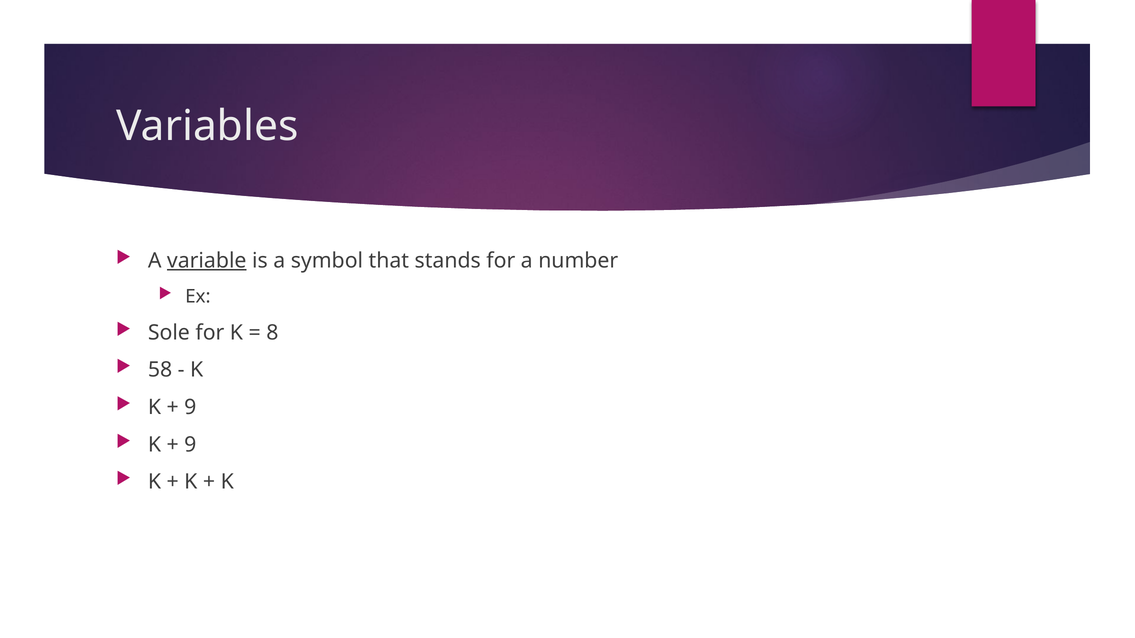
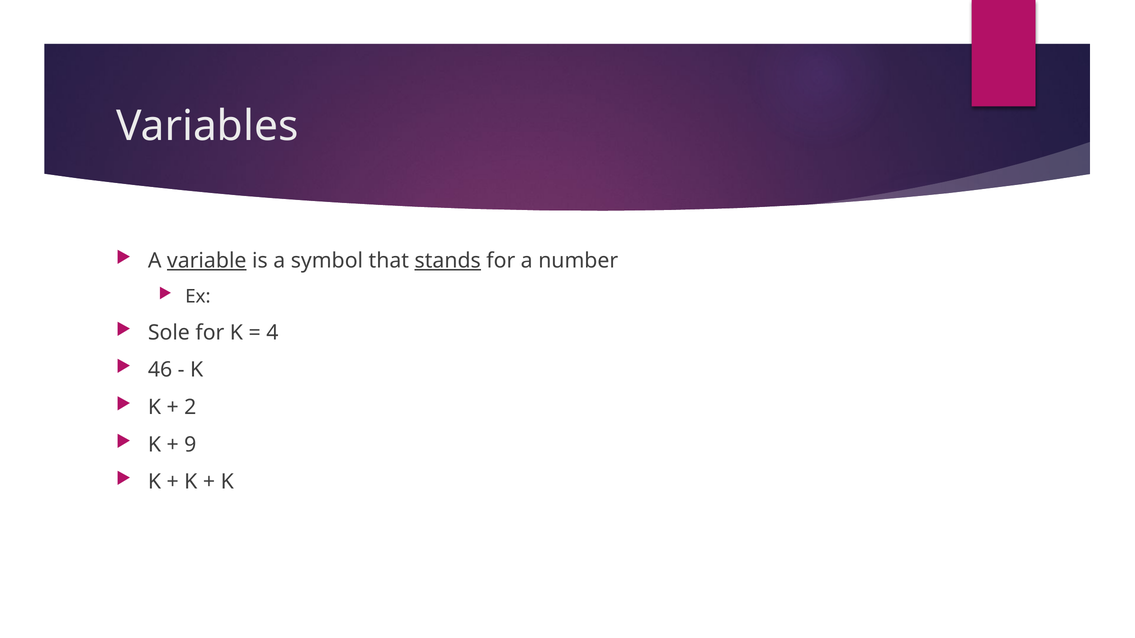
stands underline: none -> present (448, 261)
8: 8 -> 4 (272, 333)
58: 58 -> 46 (160, 370)
9: 9 -> 2 (190, 407)
